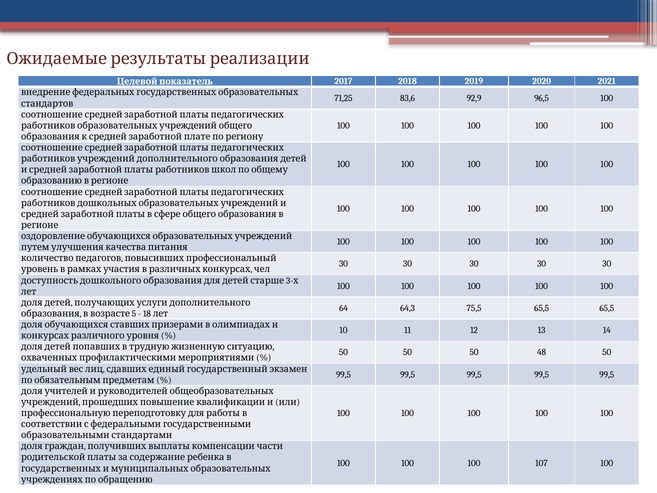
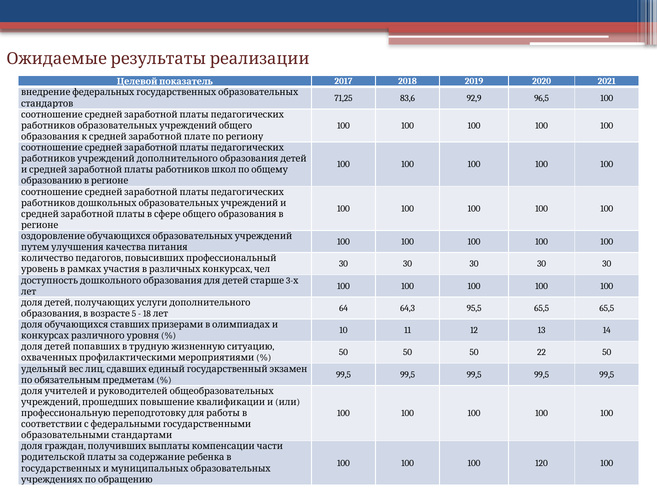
75,5: 75,5 -> 95,5 (474, 308)
48: 48 -> 22 (542, 352)
107: 107 -> 120 (542, 463)
